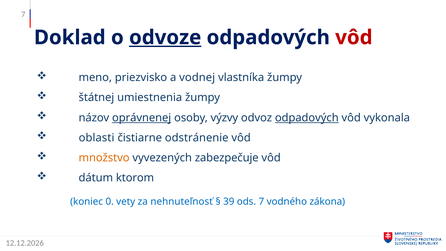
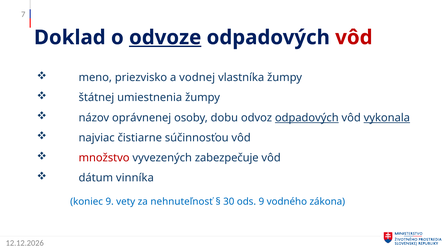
oprávnenej underline: present -> none (142, 118)
výzvy: výzvy -> dobu (224, 118)
vykonala underline: none -> present (387, 118)
oblasti: oblasti -> najviac (97, 138)
odstránenie: odstránenie -> súčinnosťou (197, 138)
množstvo colour: orange -> red (104, 158)
ktorom: ktorom -> vinníka (135, 178)
koniec 0: 0 -> 9 (110, 202)
39: 39 -> 30 (229, 202)
ods 7: 7 -> 9 (261, 202)
